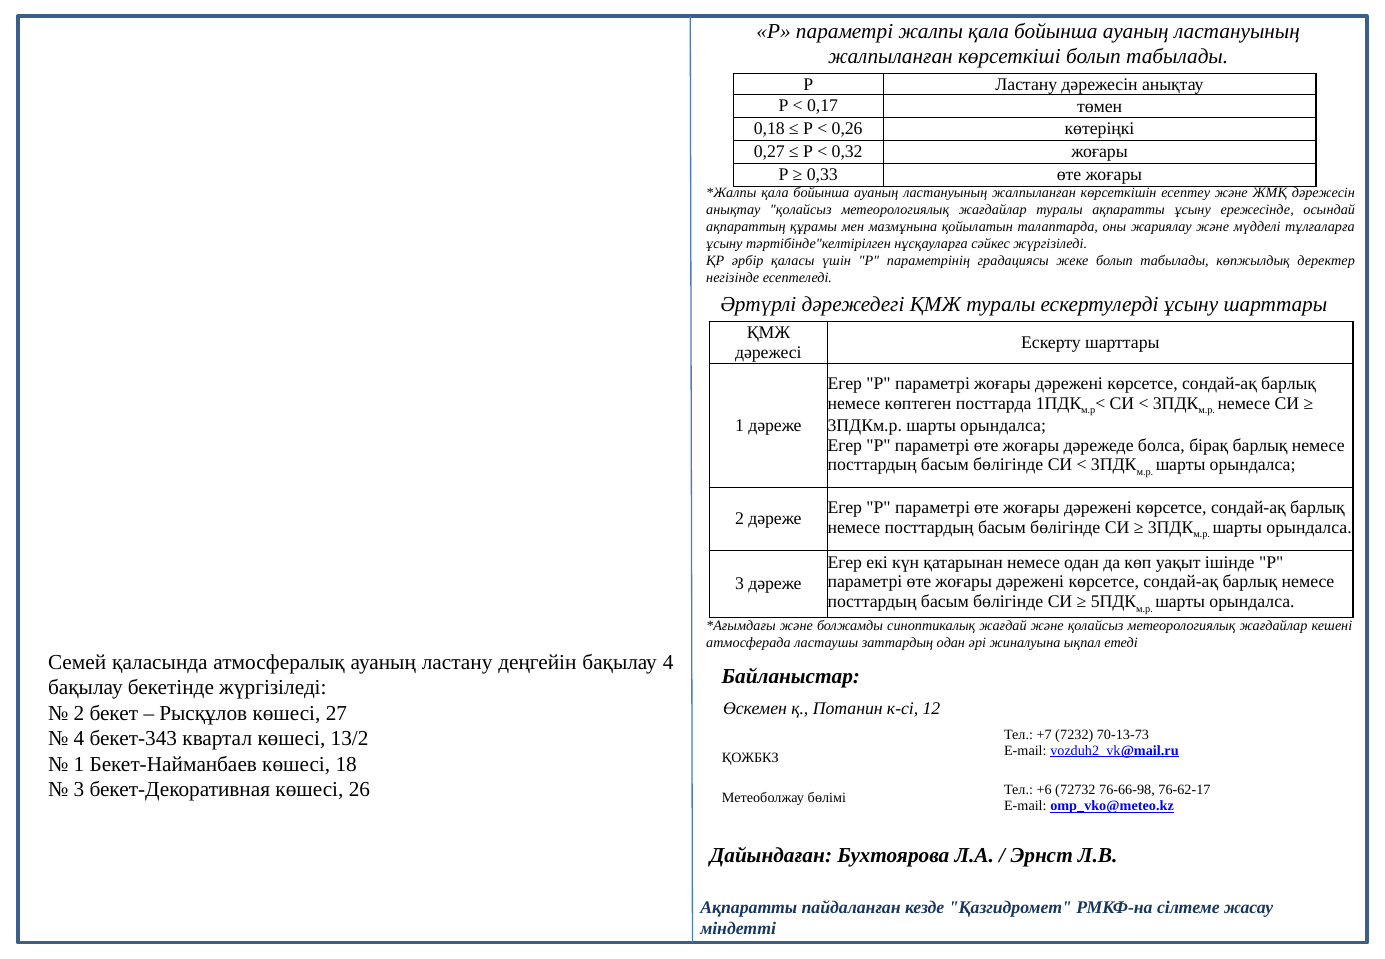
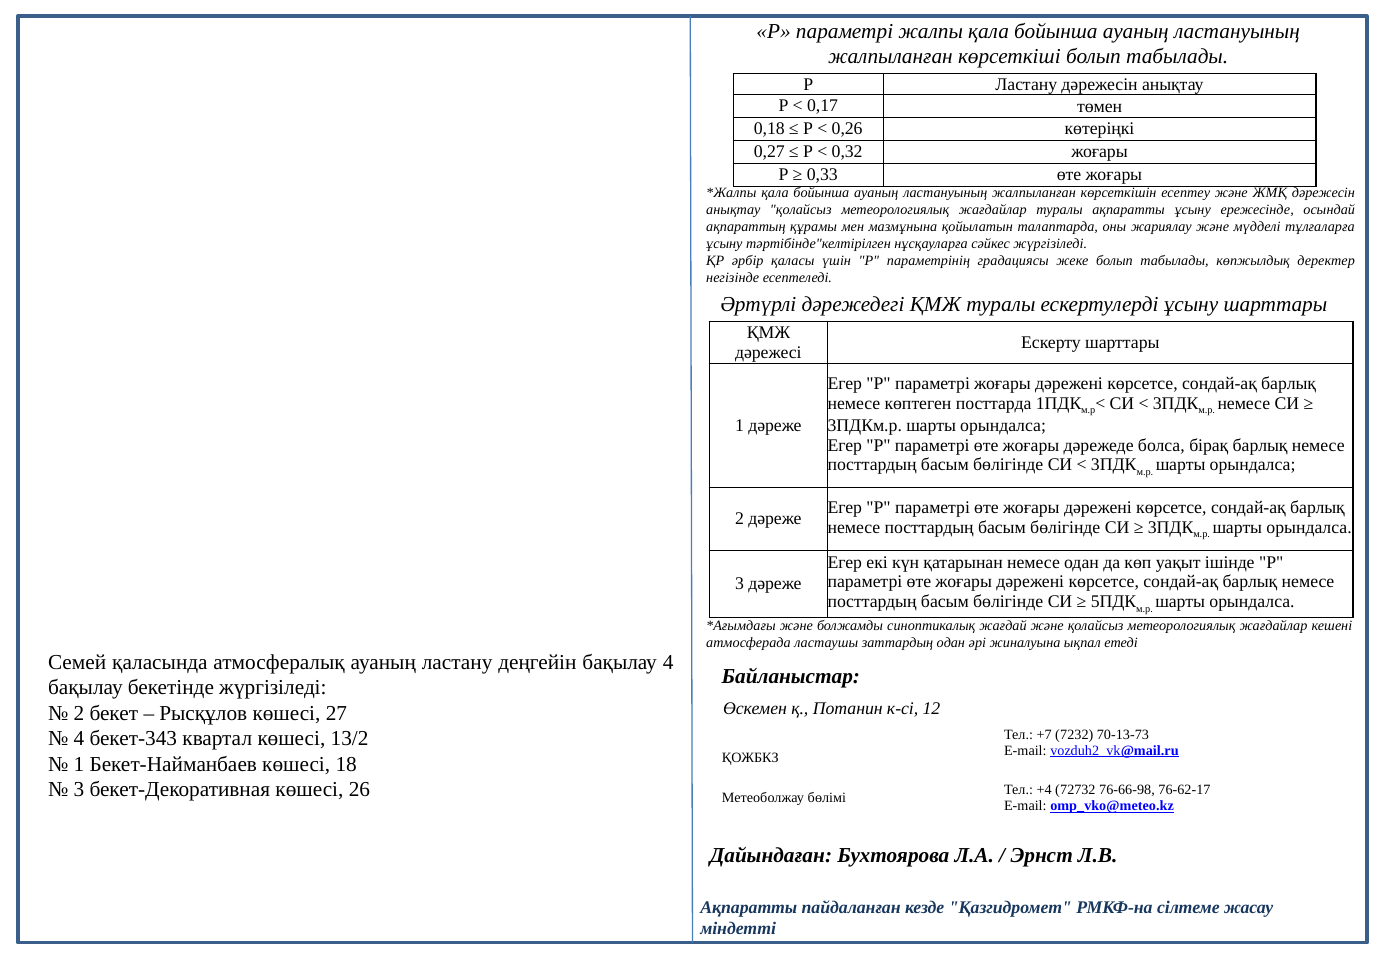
+6: +6 -> +4 (1044, 790)
